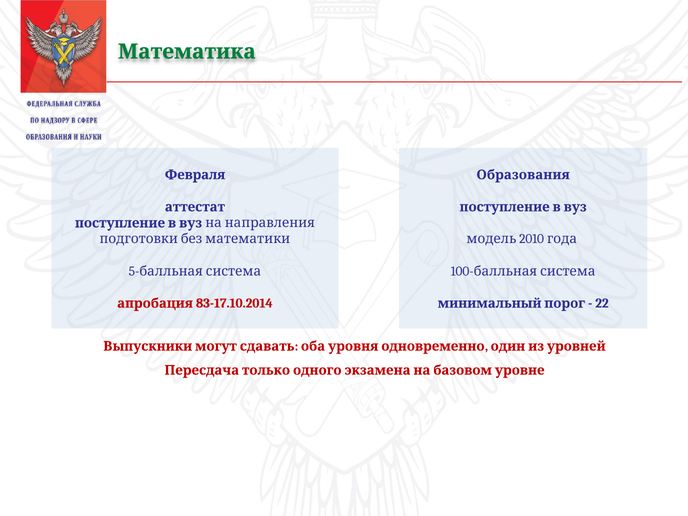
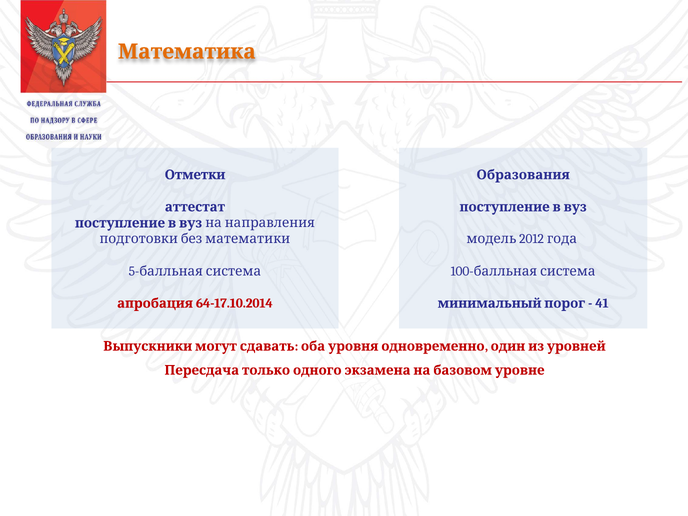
Математика colour: green -> orange (187, 52)
Февраля: Февраля -> Отметки (195, 175)
2010: 2010 -> 2012 (532, 239)
83-17.10.2014: 83-17.10.2014 -> 64-17.10.2014 (234, 303)
22: 22 -> 41 (602, 303)
